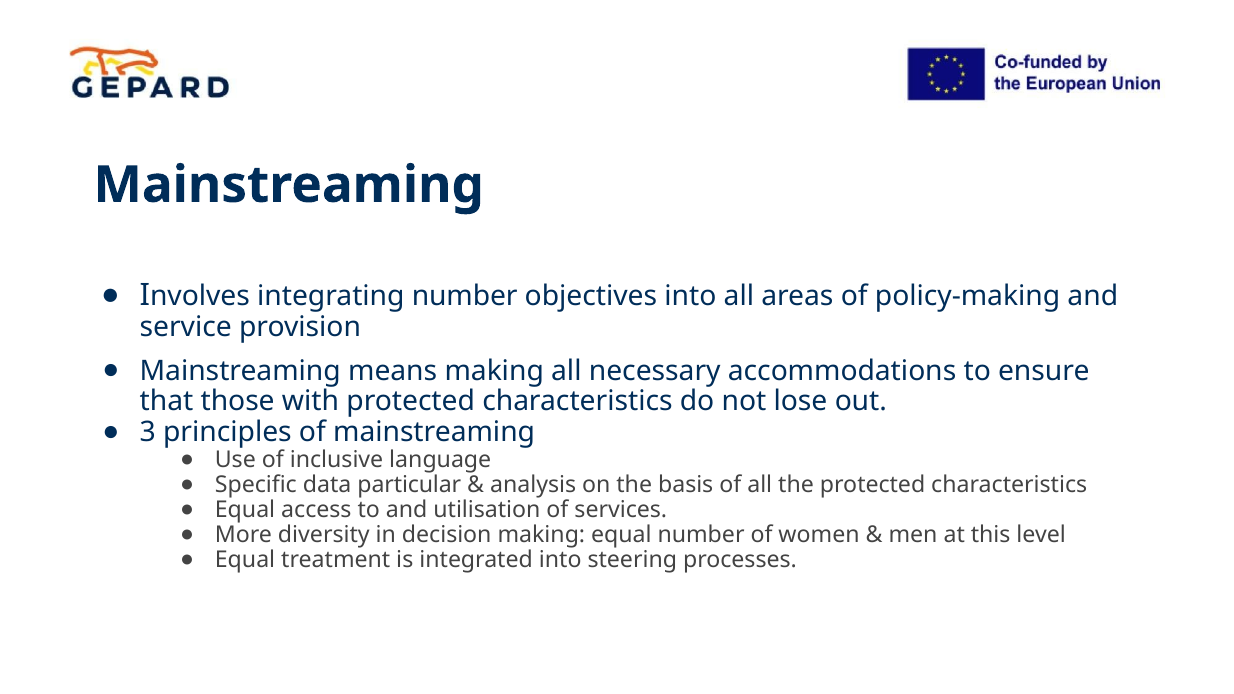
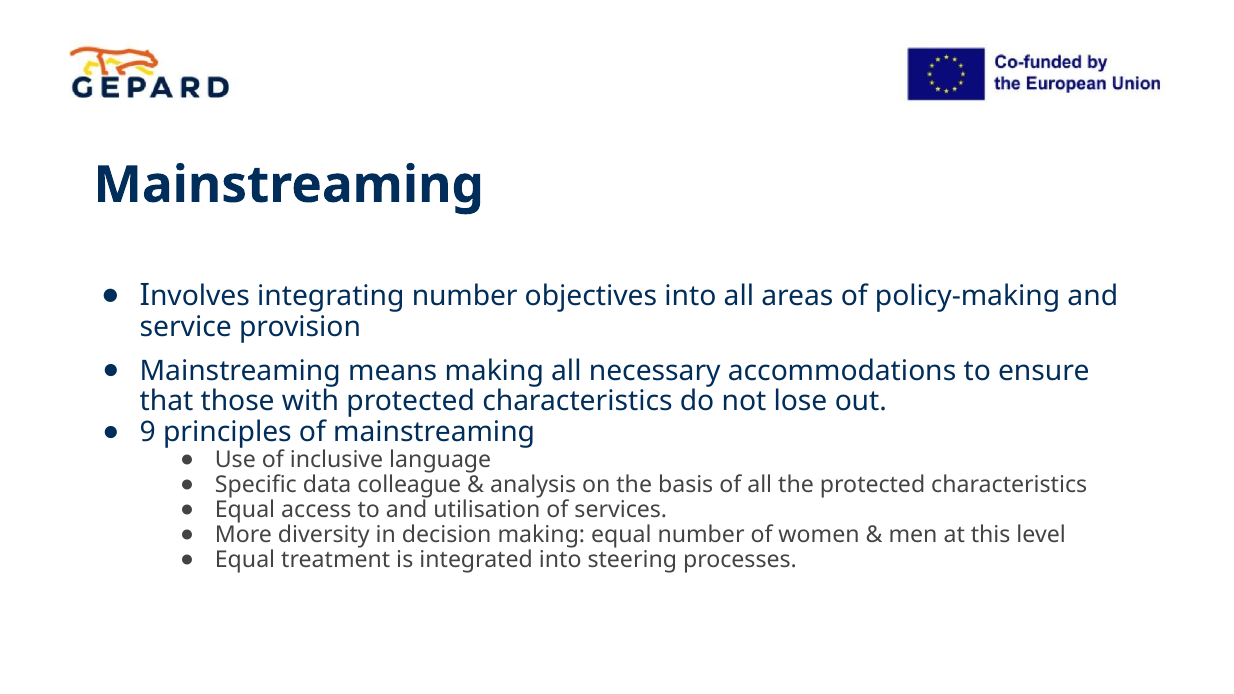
3: 3 -> 9 (148, 432)
particular: particular -> colleague (409, 485)
